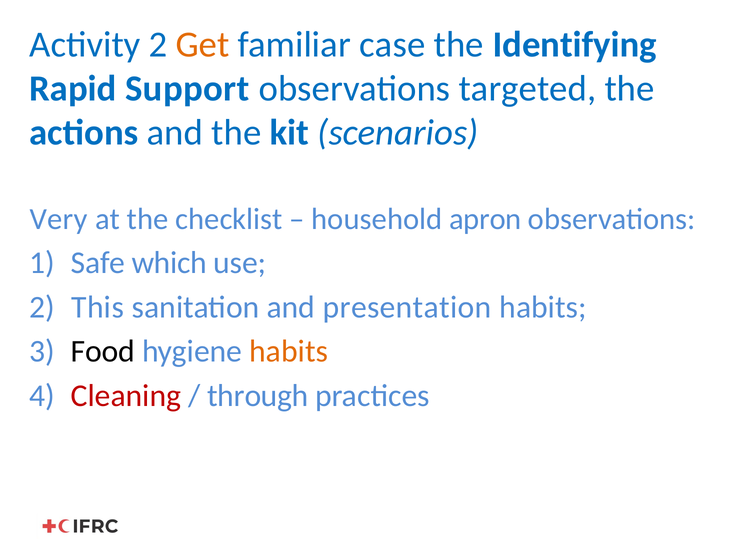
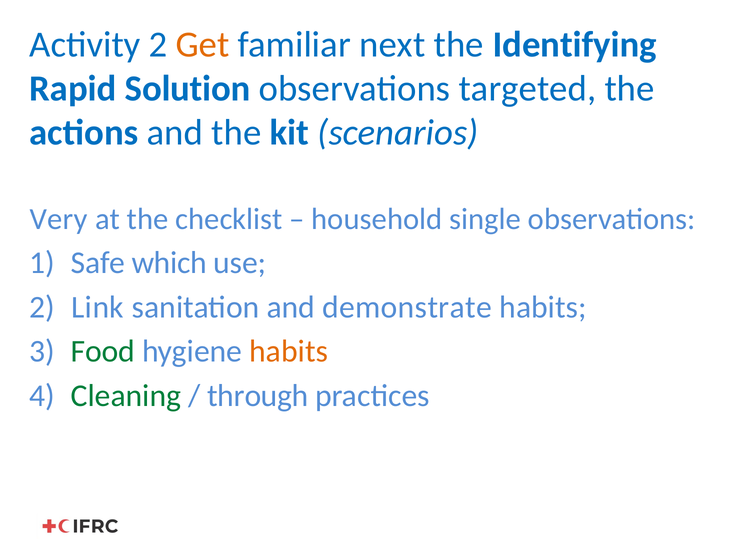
case: case -> next (392, 44)
Support: Support -> Solution (188, 89)
apron: apron -> single (485, 219)
This: This -> Link (98, 307)
presentation: presentation -> demonstrate (407, 307)
Food colour: black -> green (103, 351)
Cleaning colour: red -> green (126, 396)
